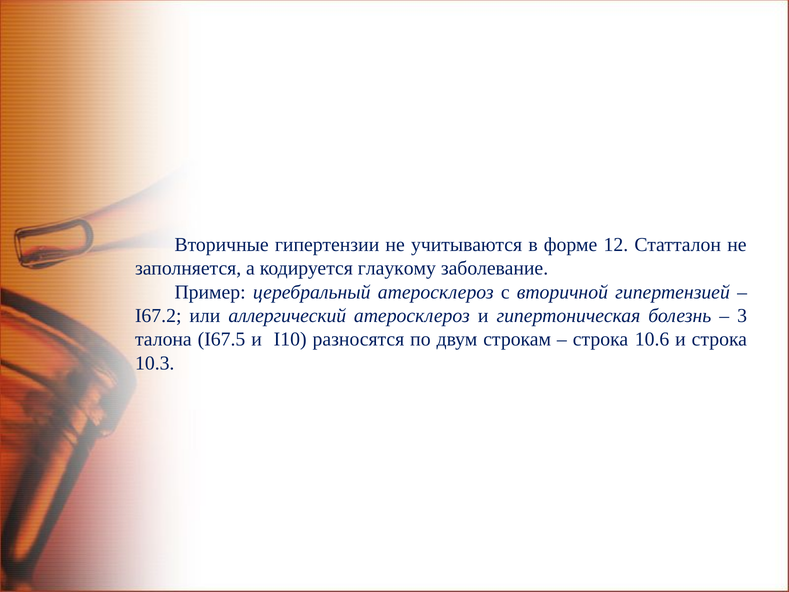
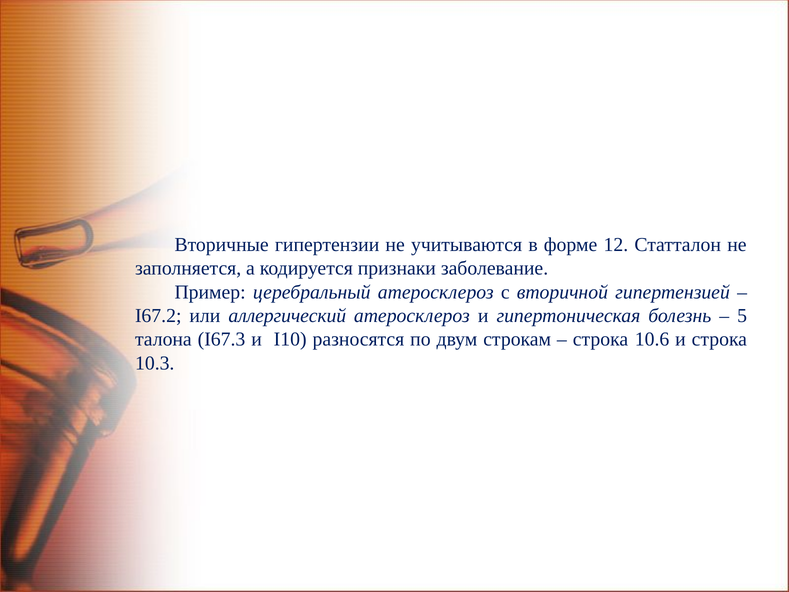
глаукому: глаукому -> признаки (397, 268)
3: 3 -> 5 (742, 316)
I67.5: I67.5 -> I67.3 (221, 339)
